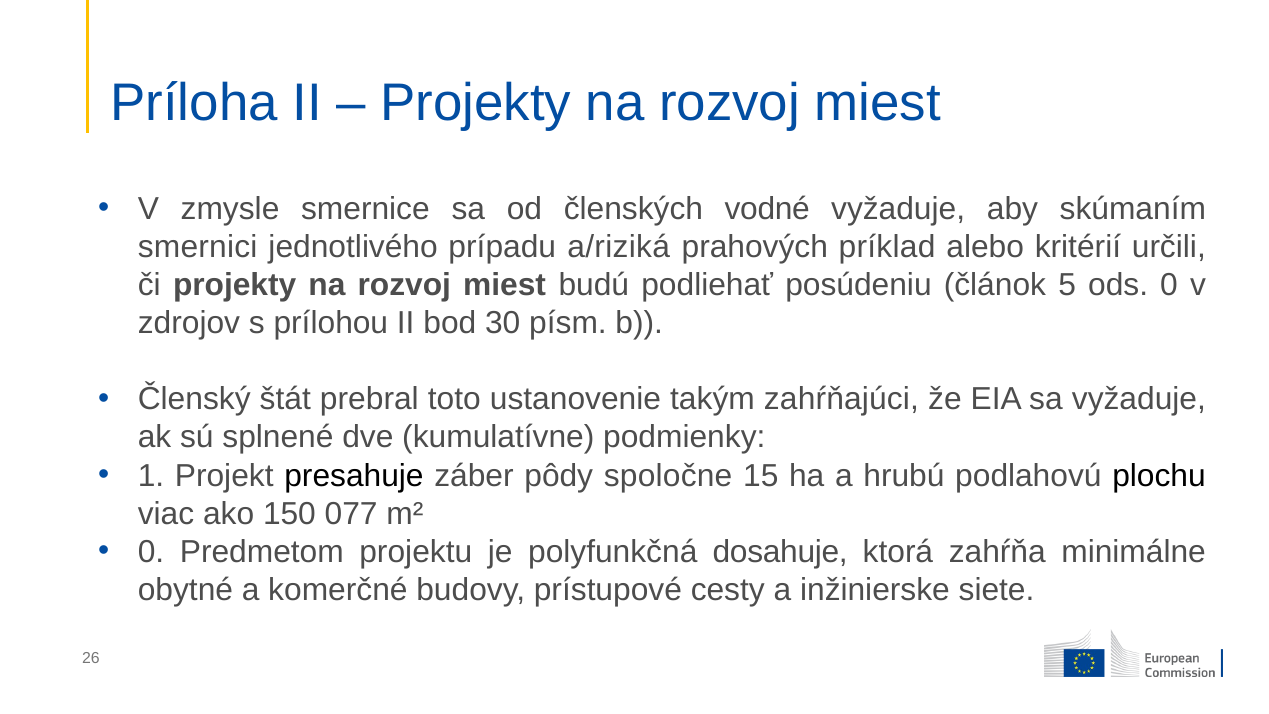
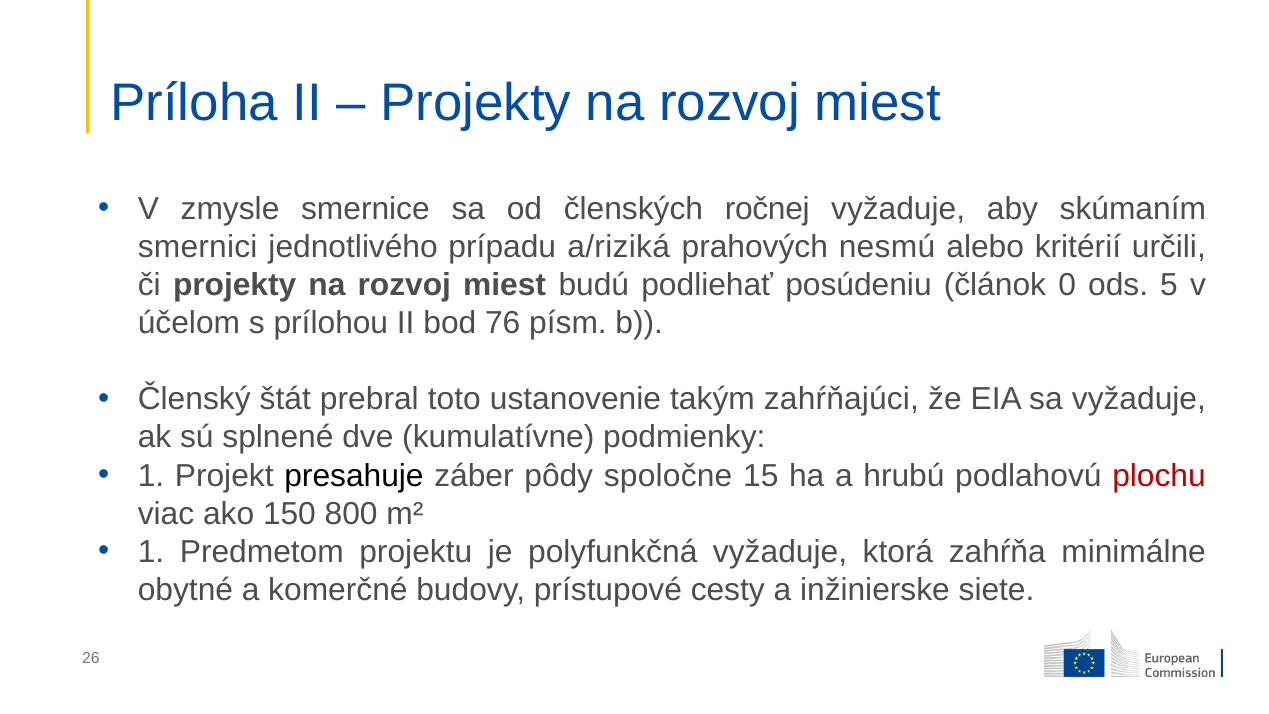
vodné: vodné -> ročnej (767, 209)
príklad: príklad -> nesmú (887, 247)
5: 5 -> 0 (1067, 285)
ods 0: 0 -> 5 (1169, 285)
zdrojov: zdrojov -> účelom (189, 323)
30: 30 -> 76 (503, 323)
plochu colour: black -> red (1159, 475)
077: 077 -> 800 (351, 513)
0: 0 -> 1 (151, 552)
polyfunkčná dosahuje: dosahuje -> vyžaduje (780, 552)
